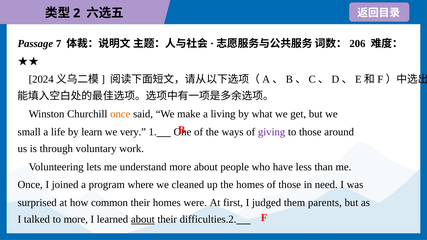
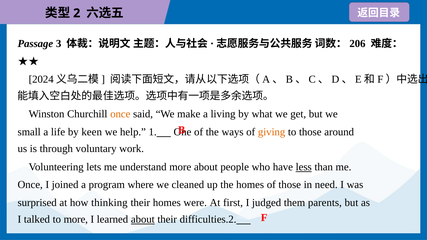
7: 7 -> 3 (59, 44)
learn: learn -> keen (92, 132)
very: very -> help (133, 132)
giving colour: purple -> orange (272, 132)
less underline: none -> present (304, 167)
common: common -> thinking (109, 203)
